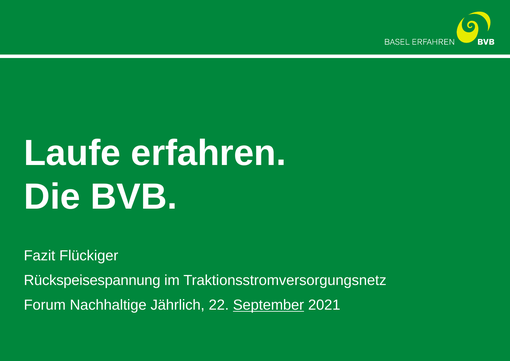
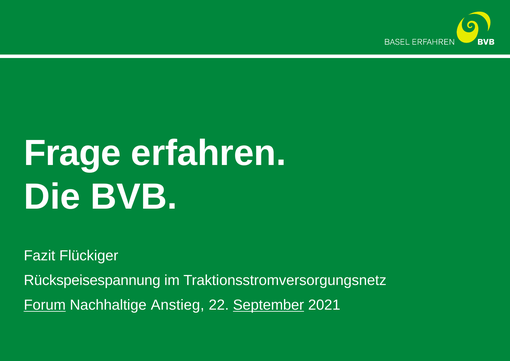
Laufe: Laufe -> Frage (72, 153)
Forum underline: none -> present (45, 305)
Jährlich: Jährlich -> Anstieg (178, 305)
